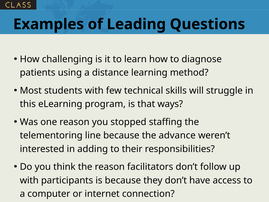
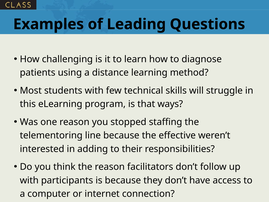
advance: advance -> effective (177, 135)
